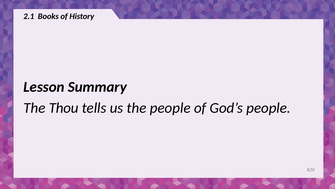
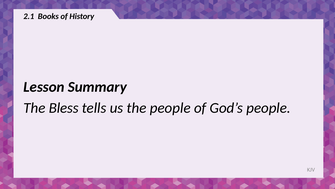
Thou: Thou -> Bless (64, 108)
